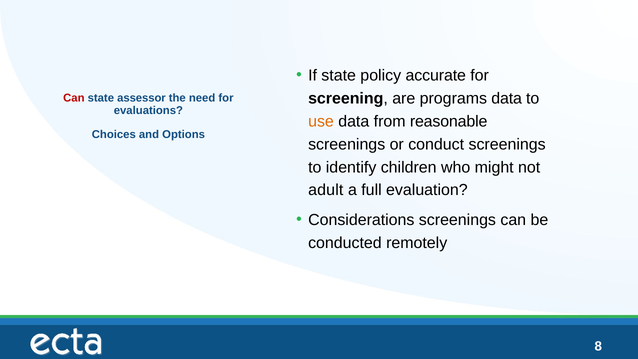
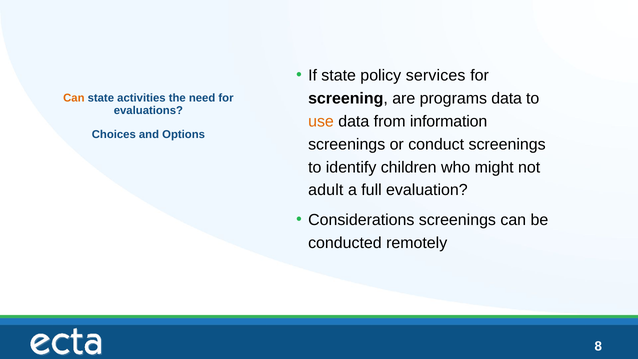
accurate: accurate -> services (436, 75)
Can colour: red -> orange (74, 98)
assessor: assessor -> activities (141, 98)
reasonable: reasonable -> information (449, 121)
